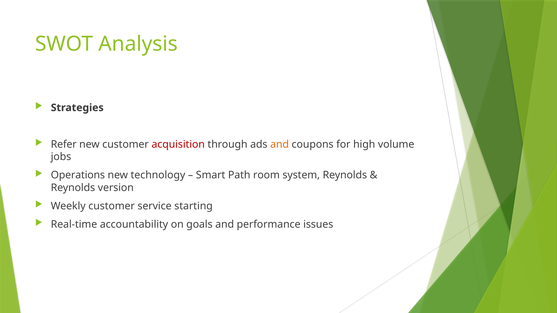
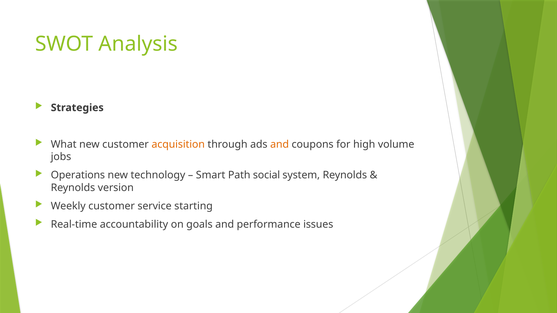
Refer: Refer -> What (64, 144)
acquisition colour: red -> orange (178, 144)
room: room -> social (267, 175)
